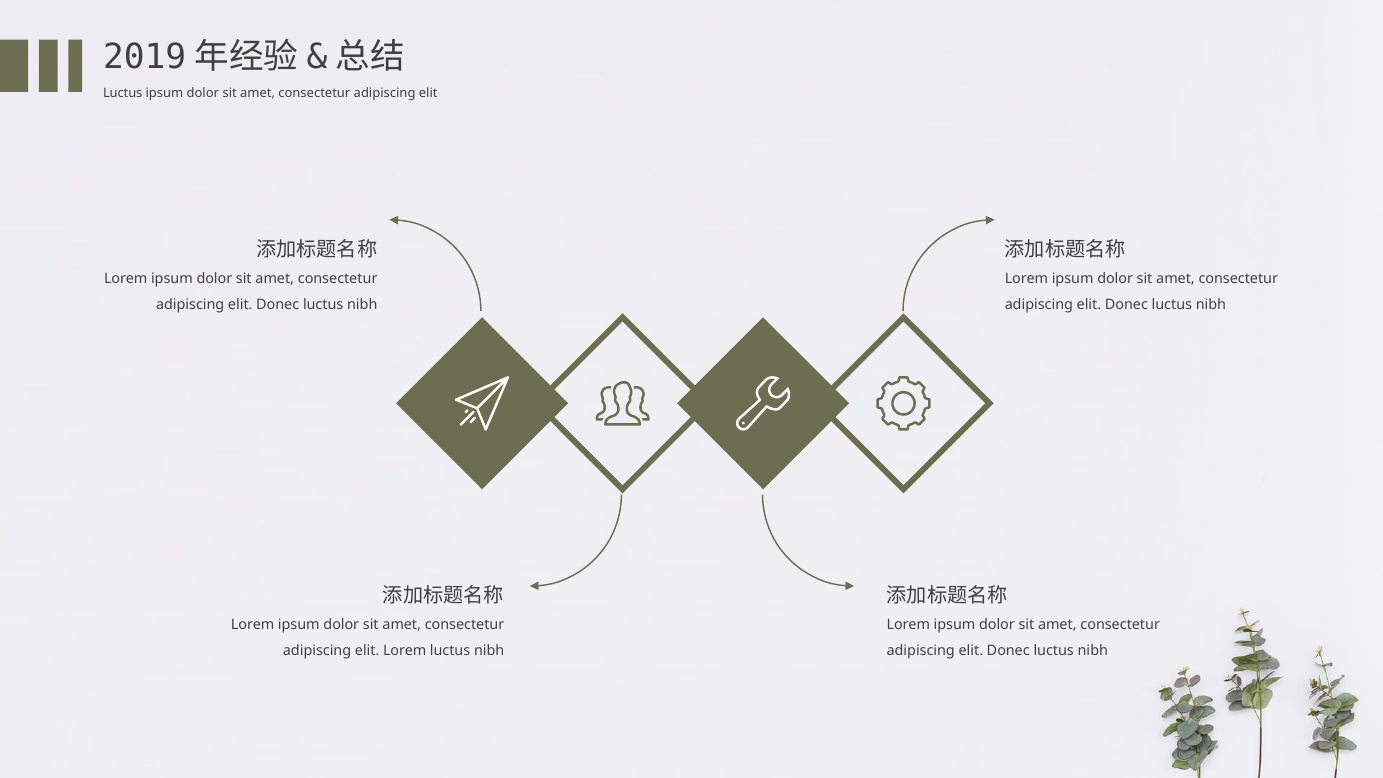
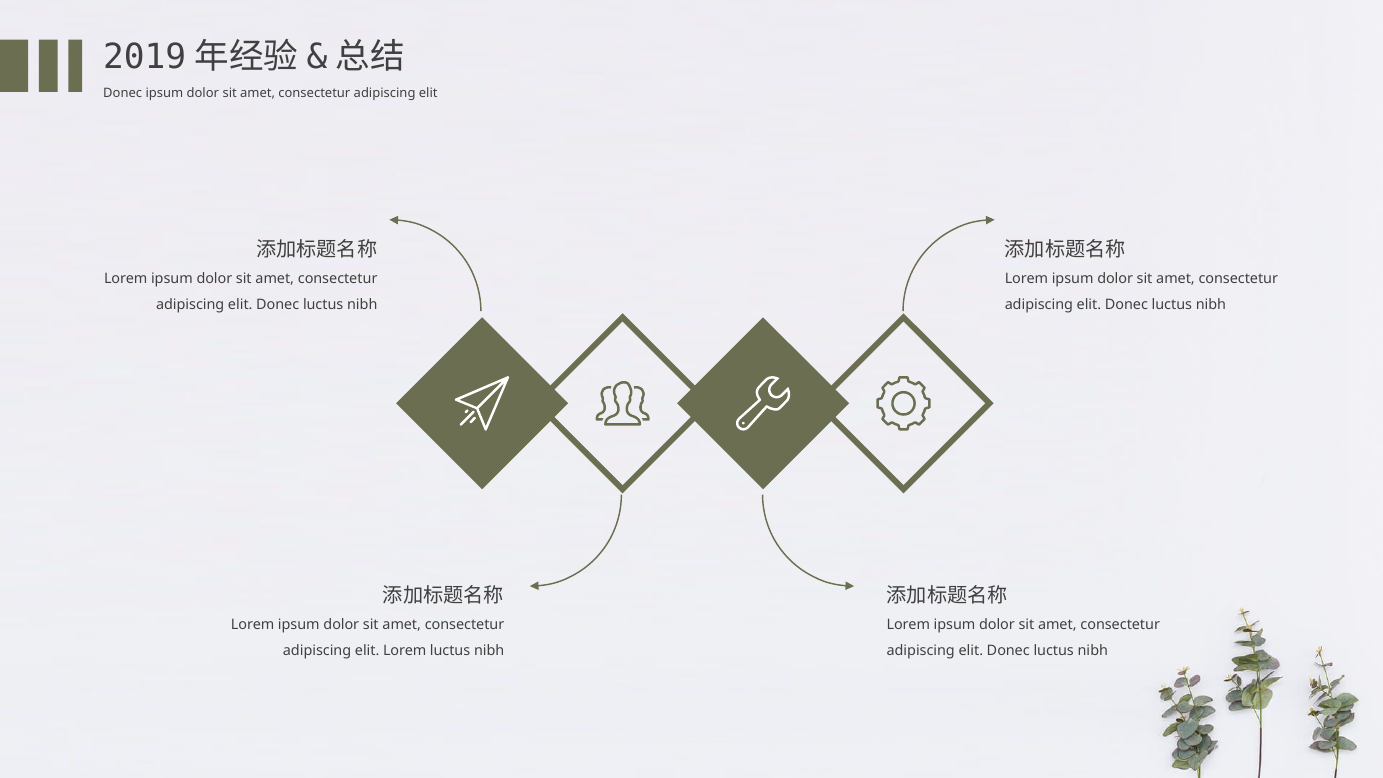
Luctus: Luctus -> Donec (123, 93)
